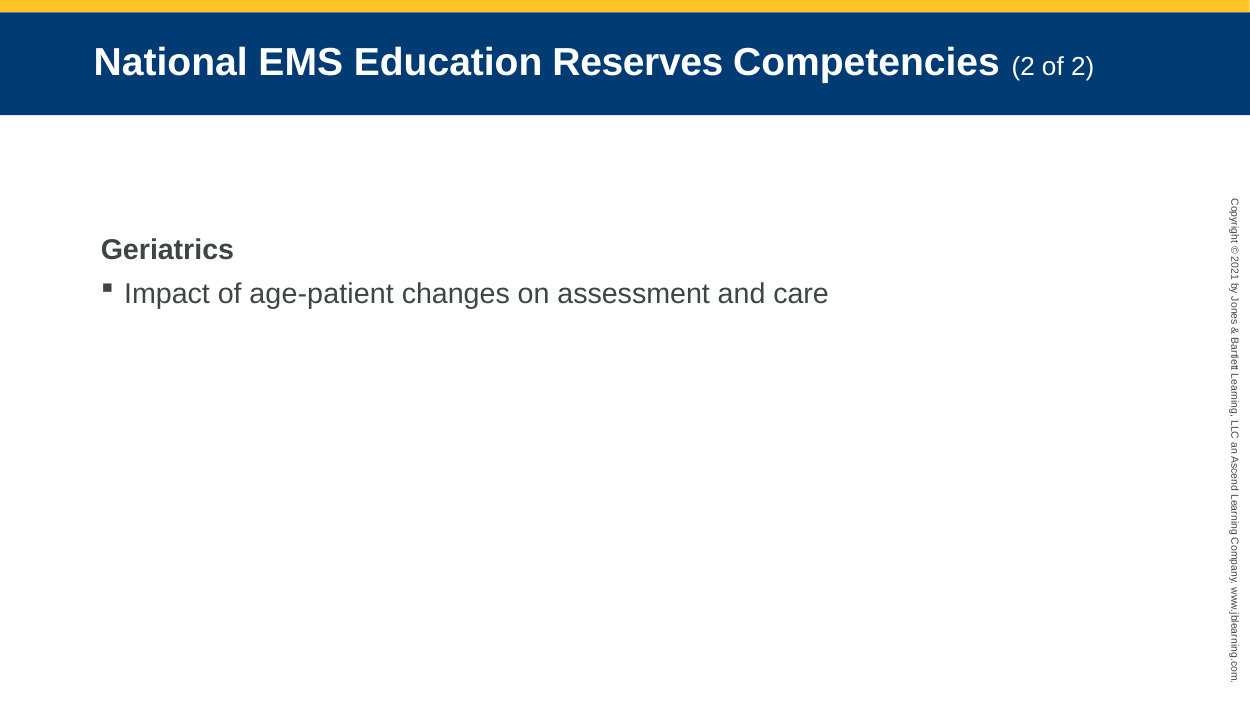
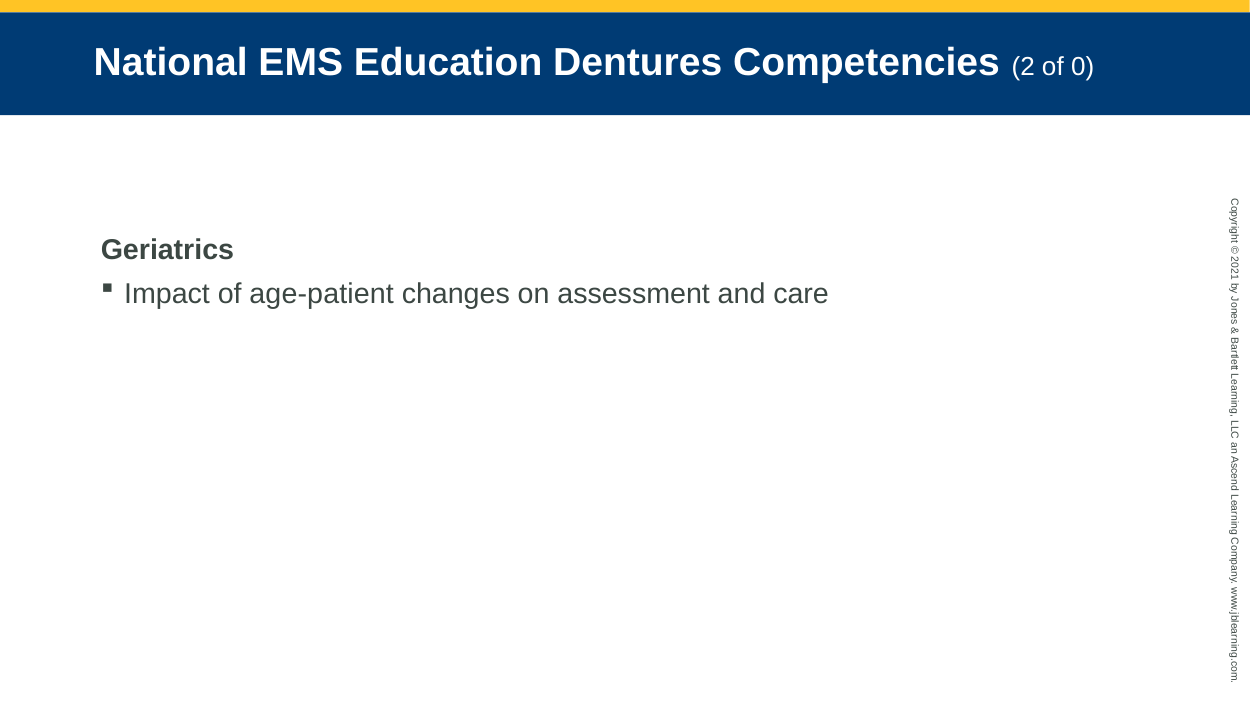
Reserves: Reserves -> Dentures (638, 63)
of 2: 2 -> 0 (1083, 67)
